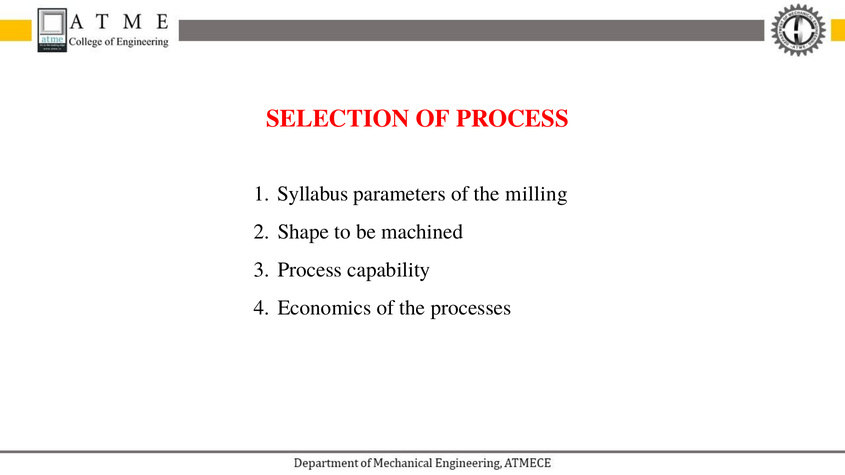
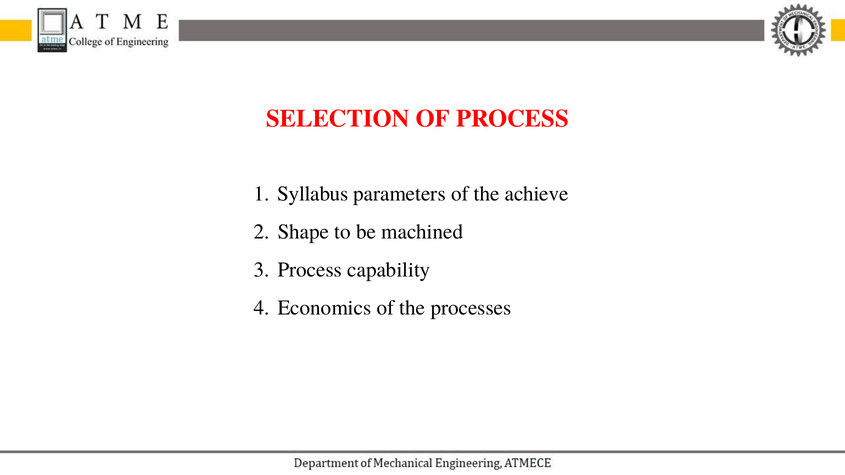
milling: milling -> achieve (537, 194)
